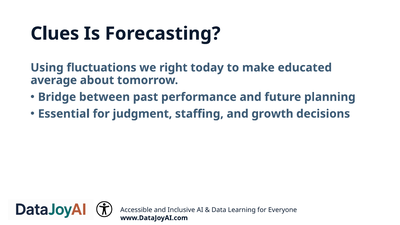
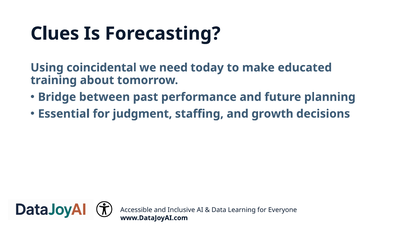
fluctuations: fluctuations -> coincidental (102, 68)
right: right -> need (173, 68)
average: average -> training (54, 80)
